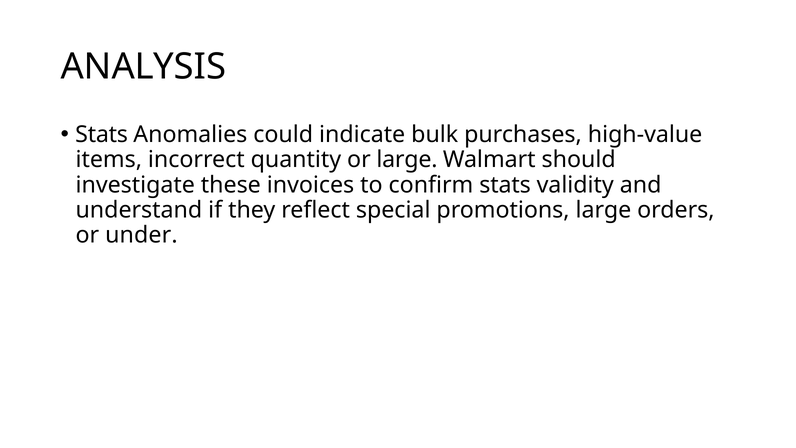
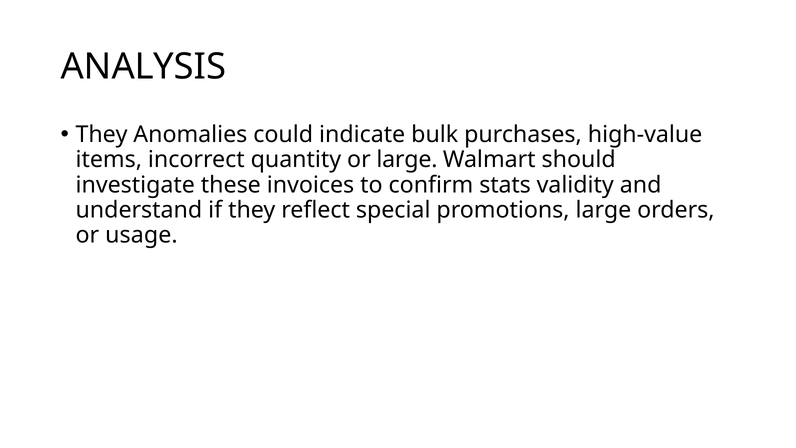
Stats: Stats -> They (102, 135)
under: under -> usage (141, 235)
